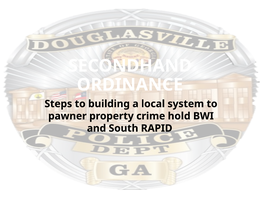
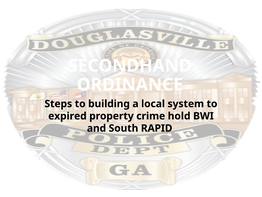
pawner: pawner -> expired (67, 116)
